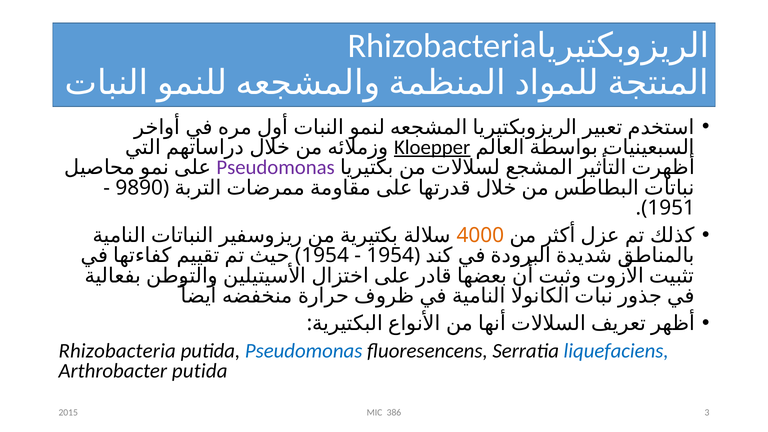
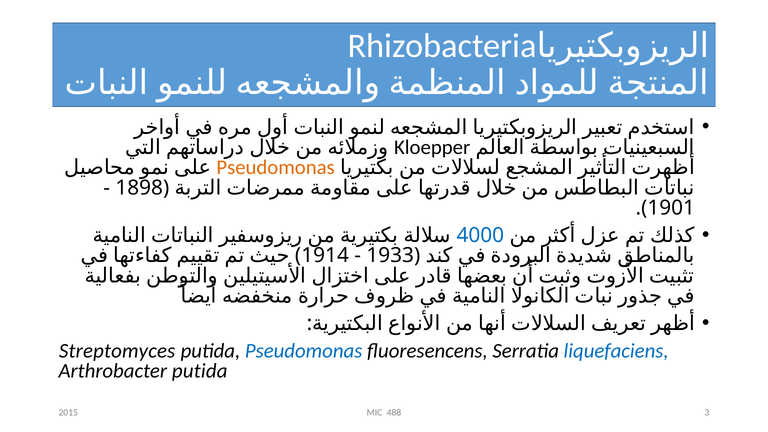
Kloepper underline: present -> none (432, 147)
Pseudomonas colour: purple -> orange (276, 168)
9890: 9890 -> 1898 (139, 188)
1951: 1951 -> 1901 (671, 208)
4000 colour: orange -> blue (480, 235)
1954: 1954 -> 1914 (325, 256)
1954: 1954 -> 1933 (390, 256)
Rhizobacteria: Rhizobacteria -> Streptomyces (117, 351)
386: 386 -> 488 (394, 412)
